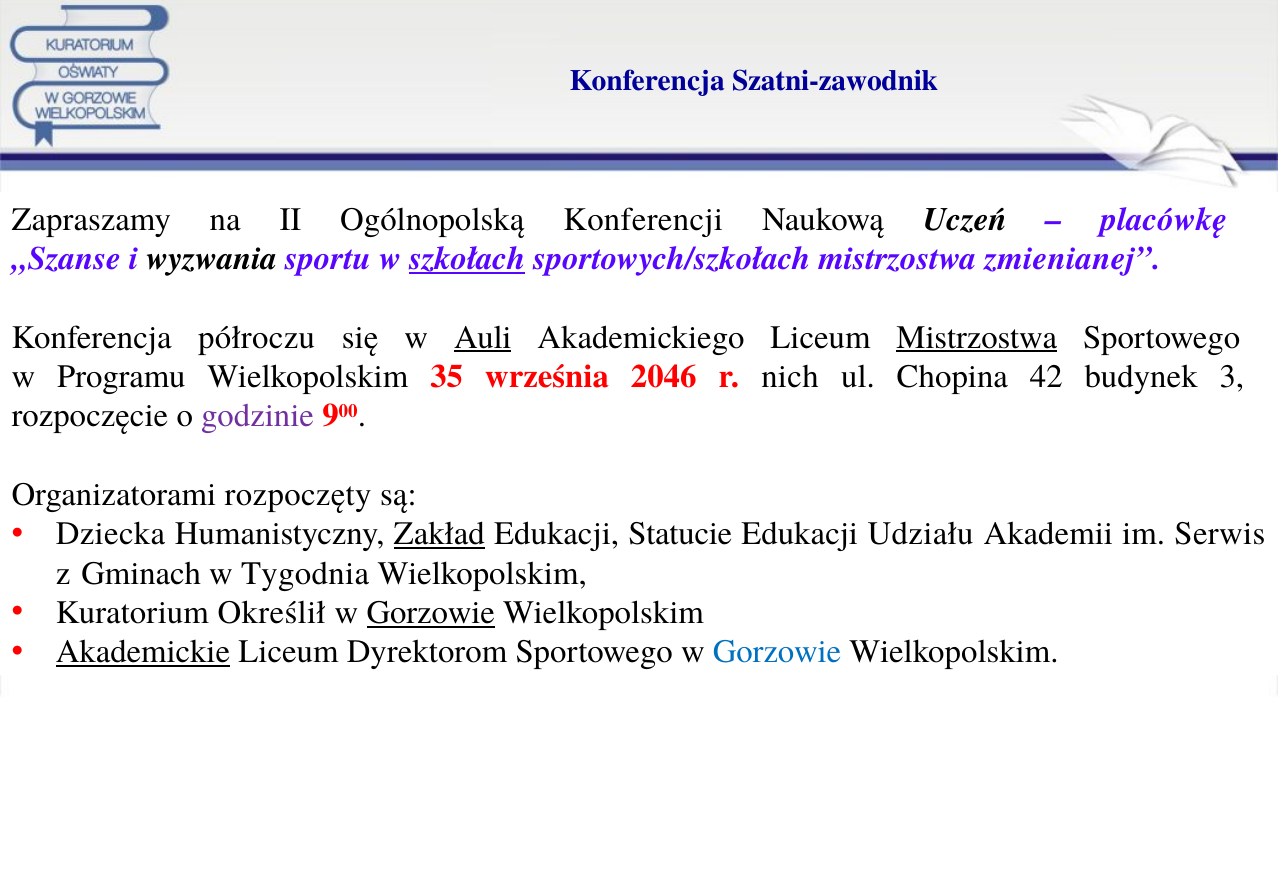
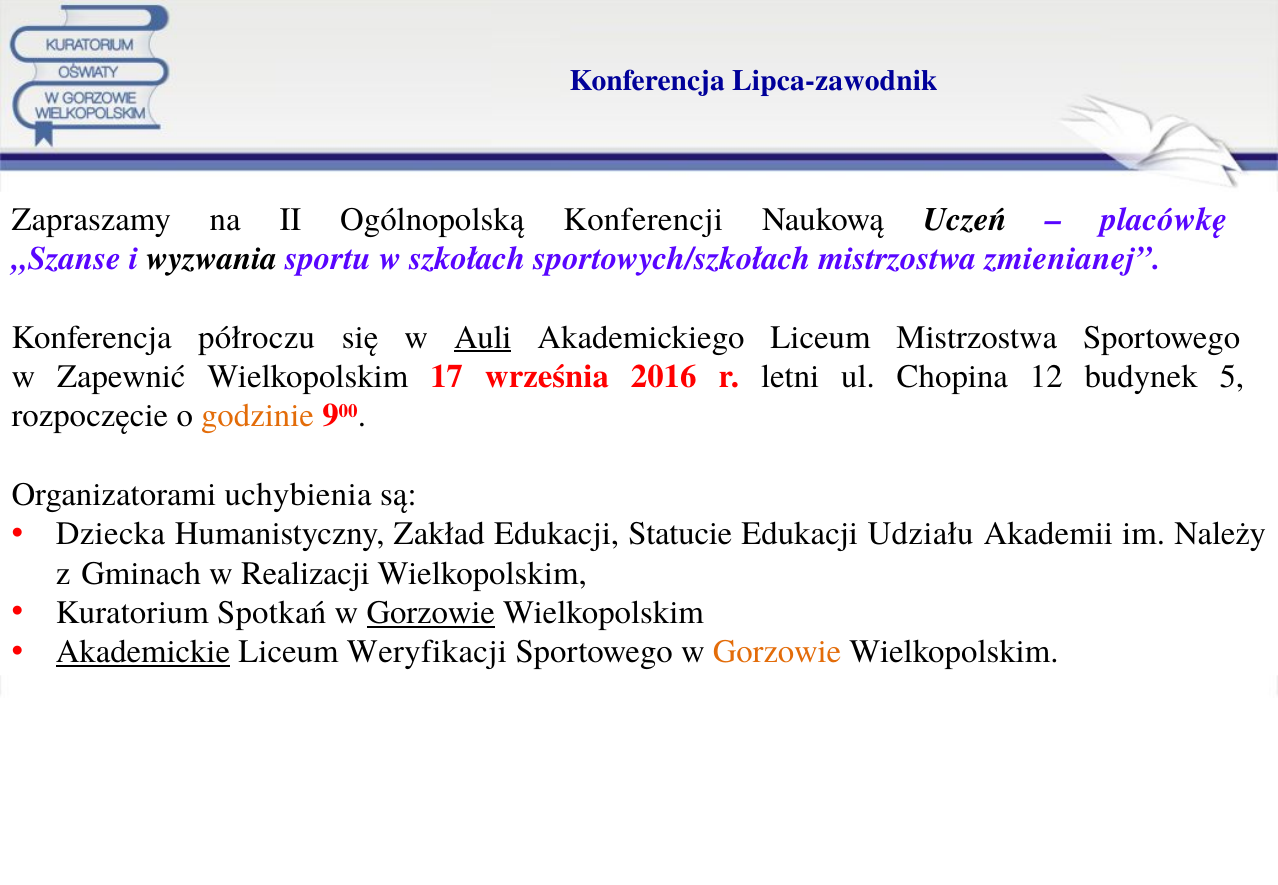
Szatni-zawodnik: Szatni-zawodnik -> Lipca-zawodnik (835, 80)
szkołach underline: present -> none (467, 259)
Mistrzostwa underline: present -> none (977, 337)
Programu: Programu -> Zapewnić (121, 377)
35: 35 -> 17 (447, 377)
2046: 2046 -> 2016 (664, 377)
nich: nich -> letni (790, 377)
42: 42 -> 12 (1046, 377)
3: 3 -> 5 (1232, 377)
godzinie colour: purple -> orange (258, 416)
rozpoczęty: rozpoczęty -> uchybienia (298, 495)
Zakład underline: present -> none (439, 534)
Serwis: Serwis -> Należy (1220, 534)
Tygodnia: Tygodnia -> Realizacji (305, 573)
Określił: Określił -> Spotkań (272, 613)
Dyrektorom: Dyrektorom -> Weryfikacji (427, 652)
Gorzowie colour: blue -> orange (777, 652)
